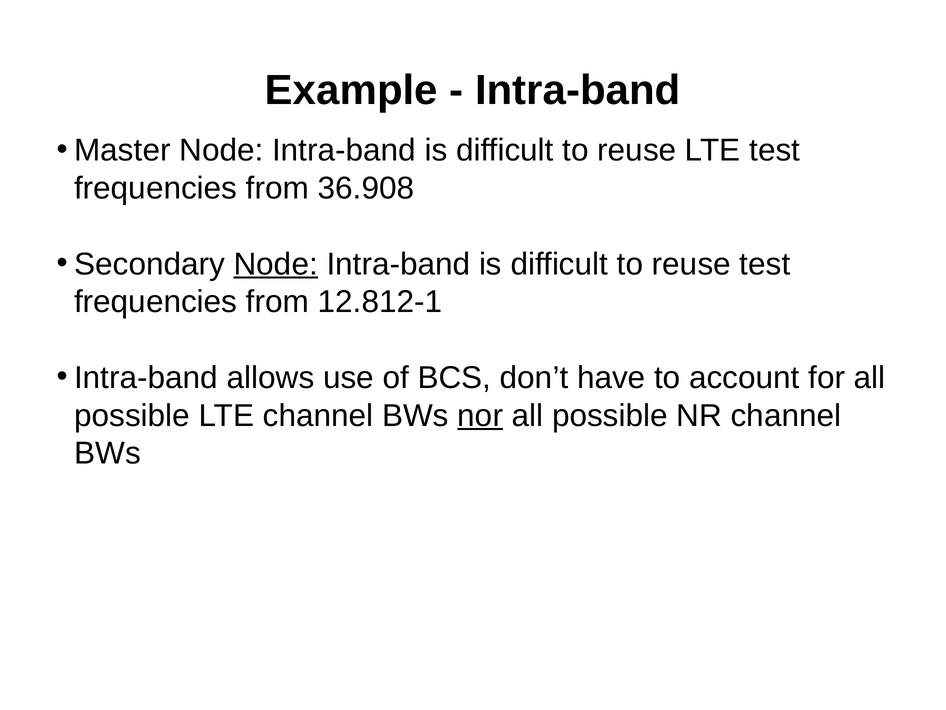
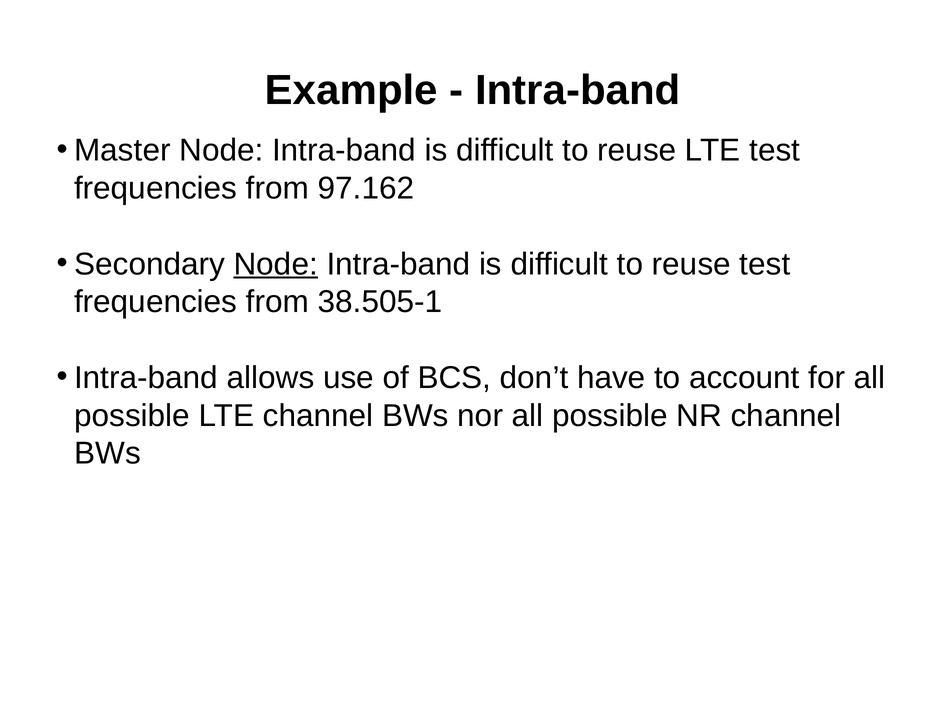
36.908: 36.908 -> 97.162 (366, 188)
12.812-1: 12.812-1 -> 38.505-1 (380, 302)
nor underline: present -> none (480, 415)
